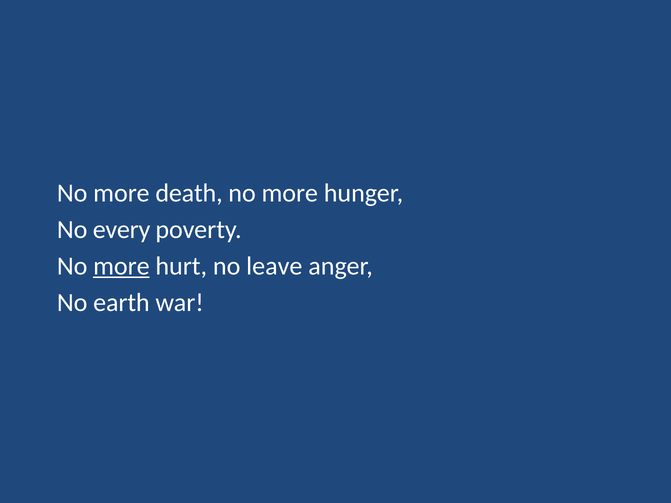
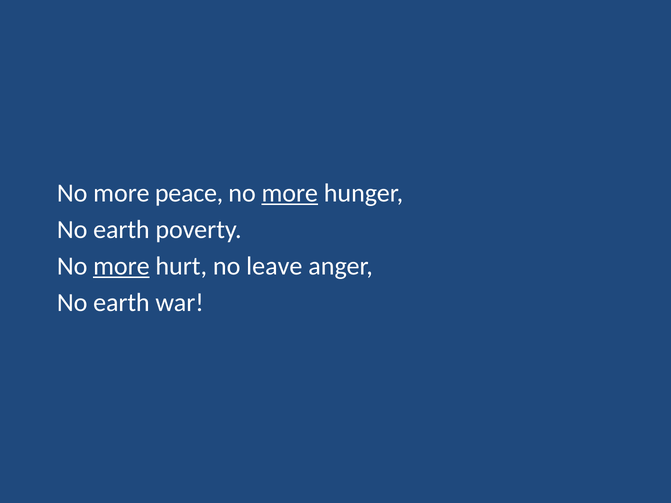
death: death -> peace (189, 193)
more underline: none -> present (290, 193)
every: every -> earth (121, 230)
